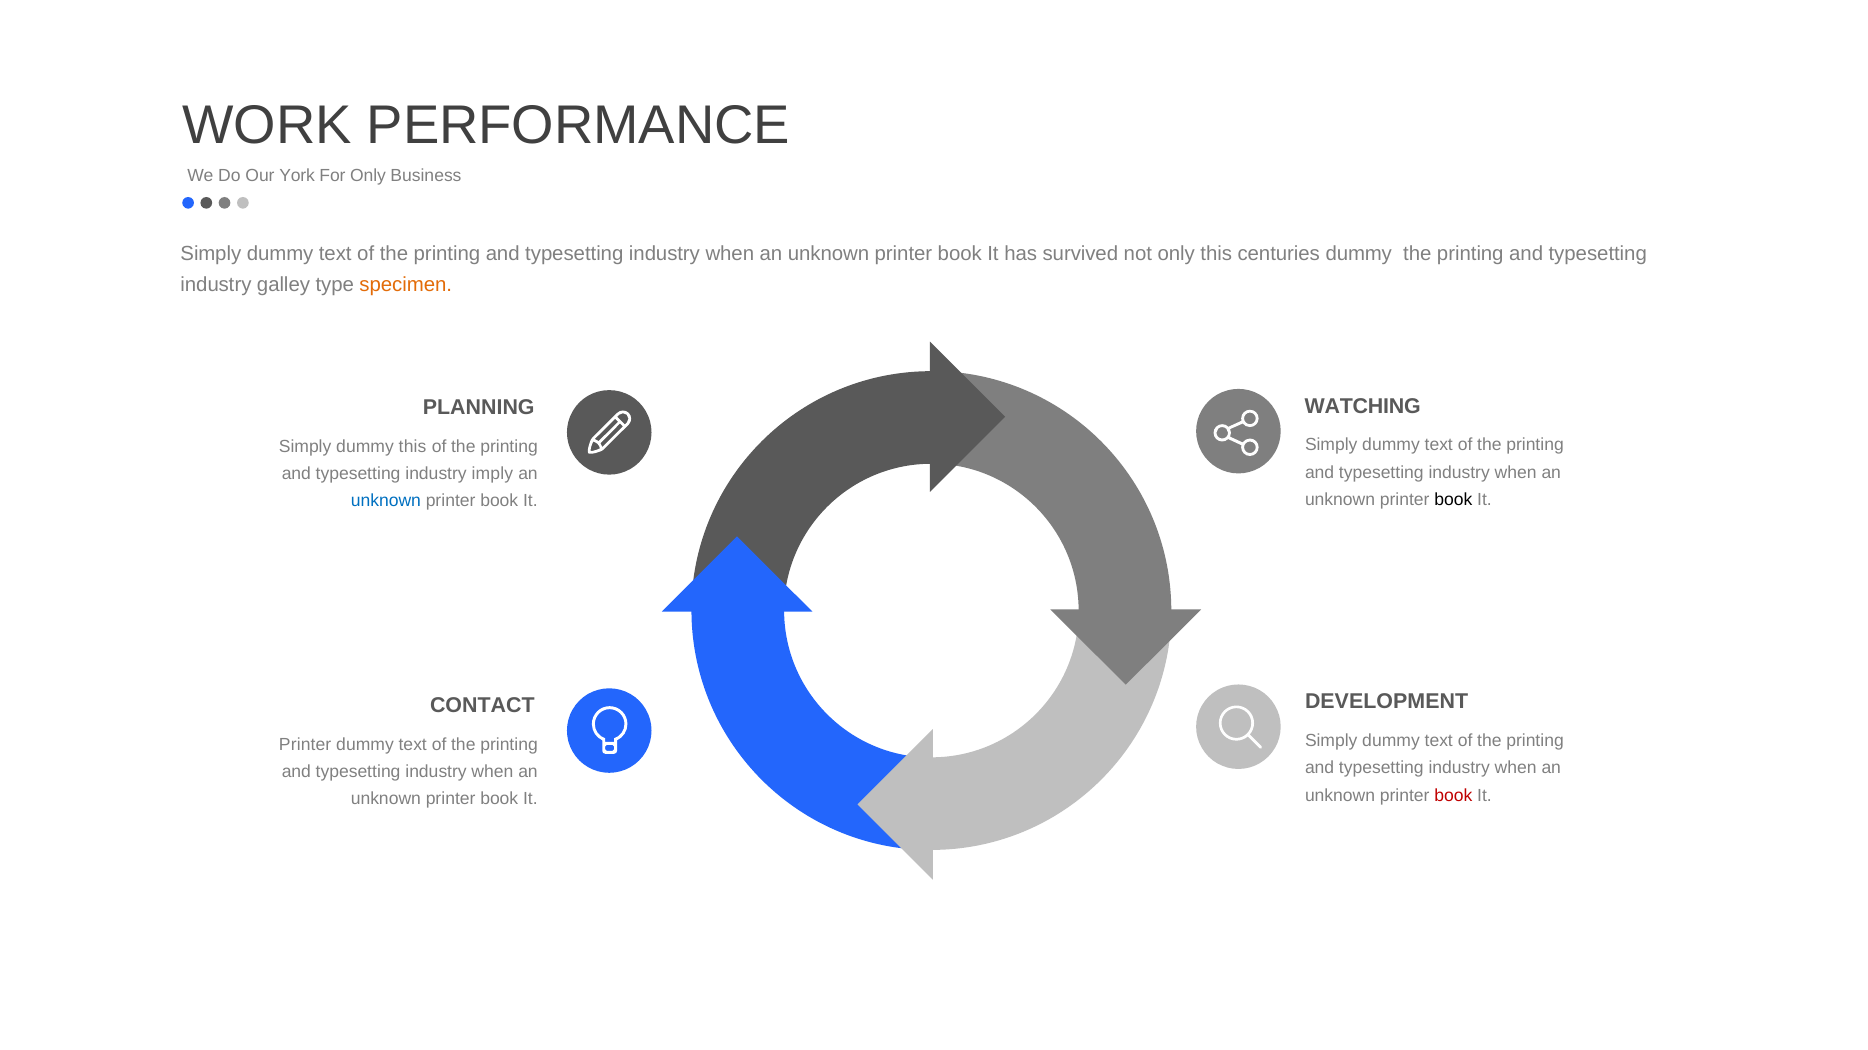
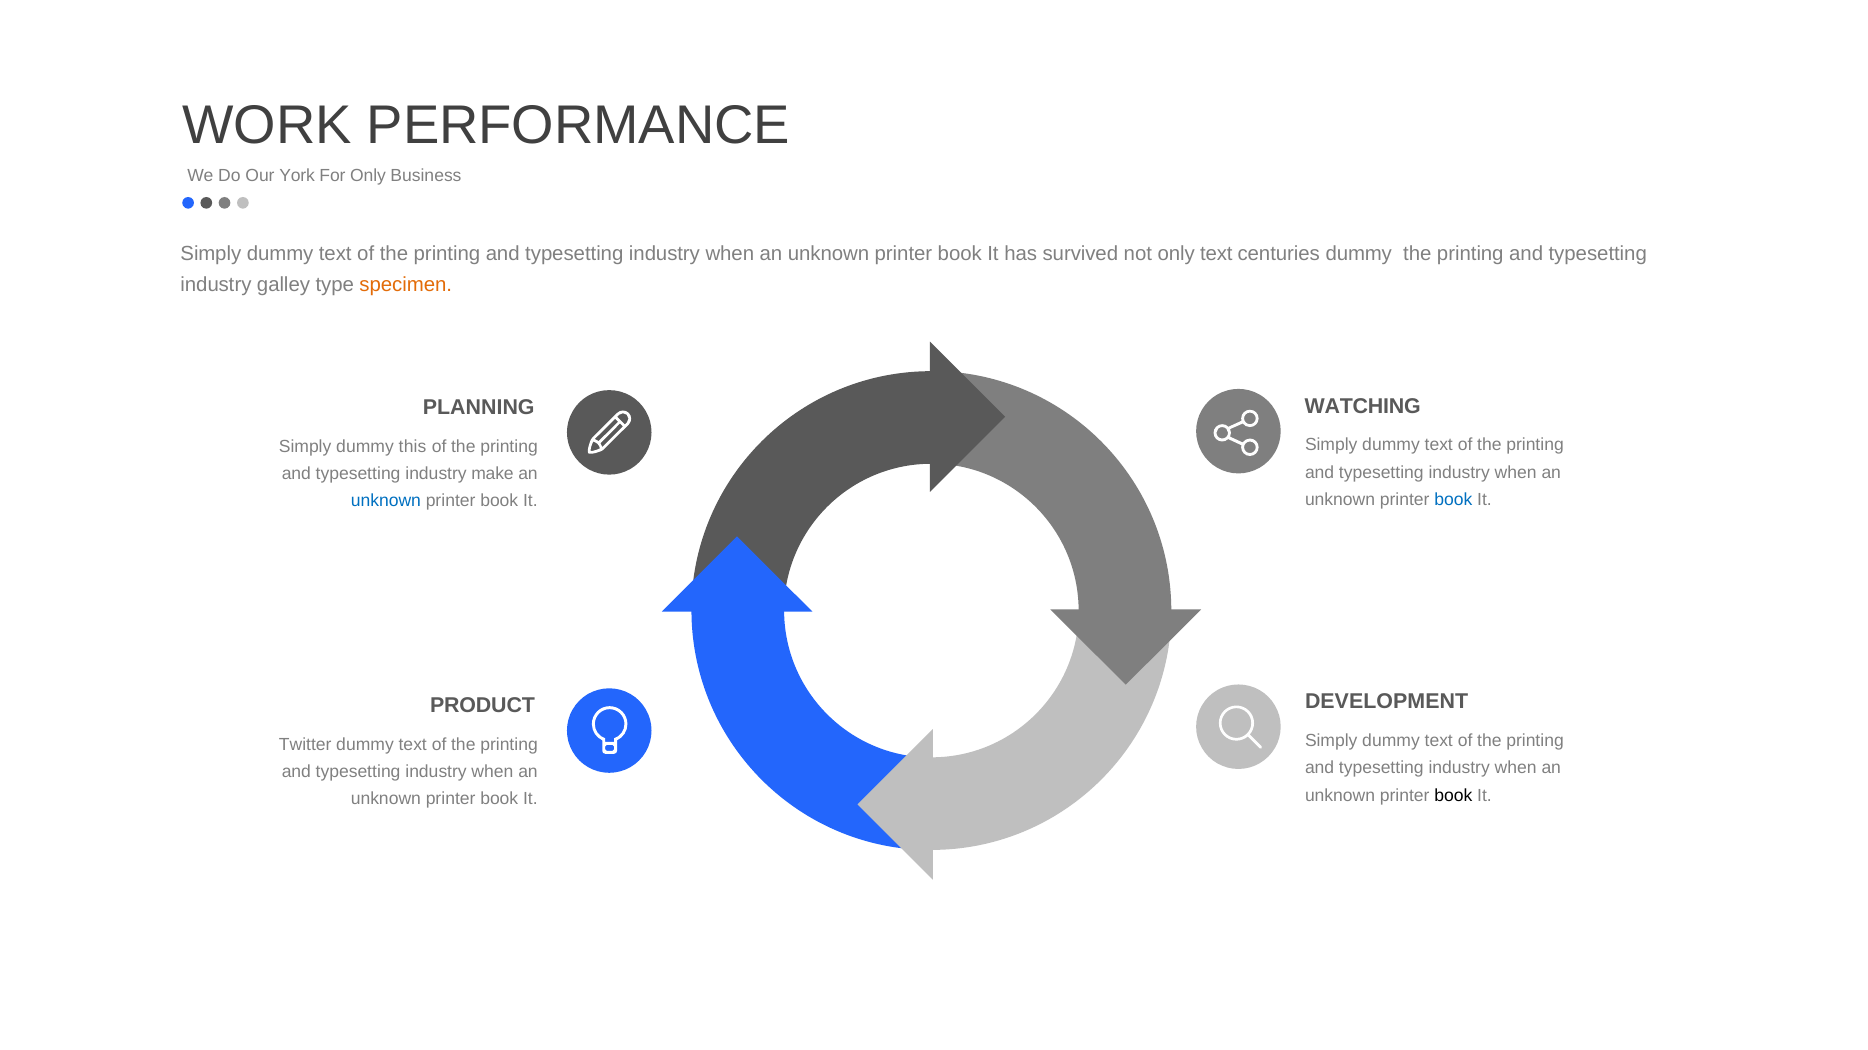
only this: this -> text (1216, 254)
imply: imply -> make (492, 474)
book colour: black -> blue (1453, 500)
CONTACT: CONTACT -> PRODUCT (482, 706)
Printer: Printer -> Twitter (305, 745)
book colour: red -> black (1453, 796)
